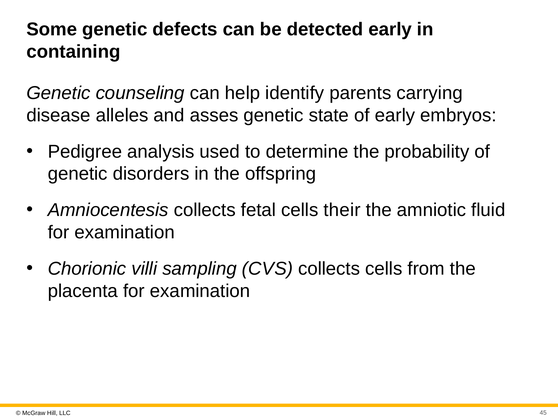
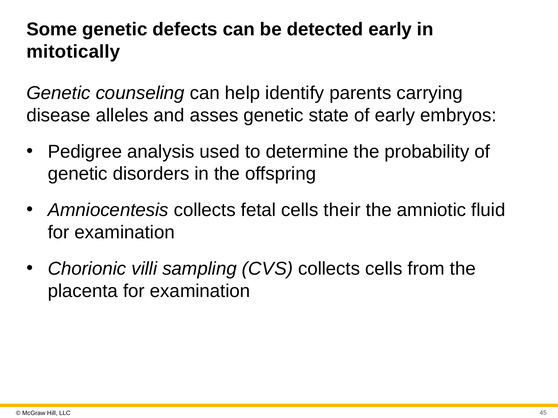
containing: containing -> mitotically (73, 52)
